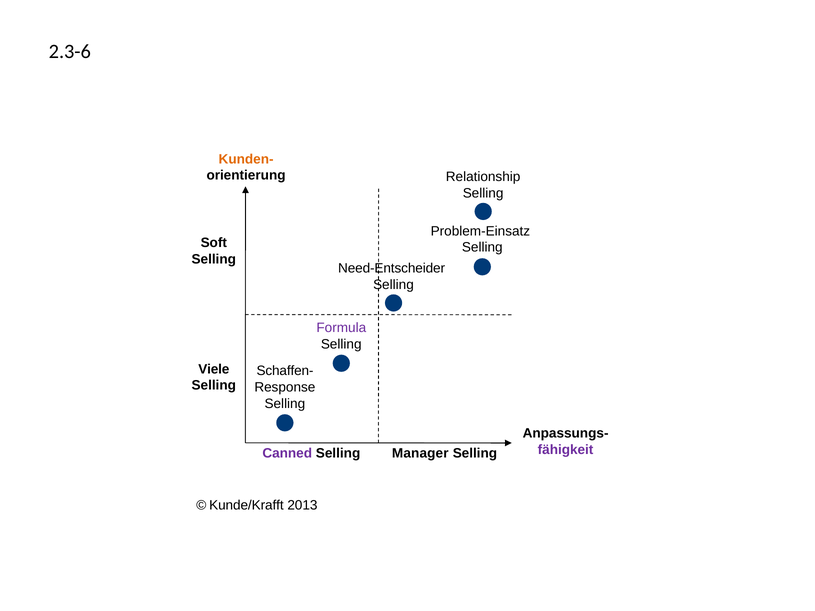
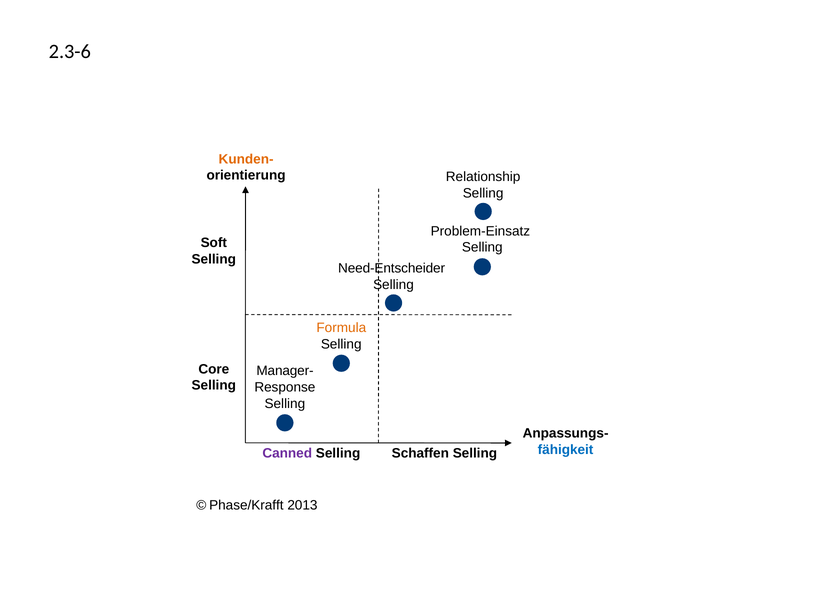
Formula colour: purple -> orange (341, 328)
Viele: Viele -> Core (214, 369)
Schaffen-: Schaffen- -> Manager- (285, 371)
fähigkeit colour: purple -> blue (566, 450)
Manager: Manager -> Schaffen (420, 454)
Kunde/Krafft: Kunde/Krafft -> Phase/Krafft (246, 506)
